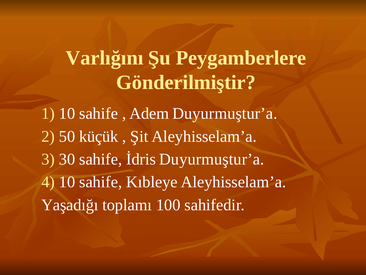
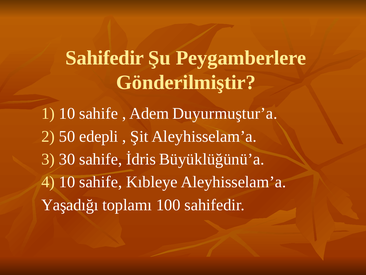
Varlığını: Varlığını -> Sahifedir (105, 58)
küçük: küçük -> edepli (99, 136)
İdris Duyurmuştur’a: Duyurmuştur’a -> Büyüklüğünü’a (212, 159)
